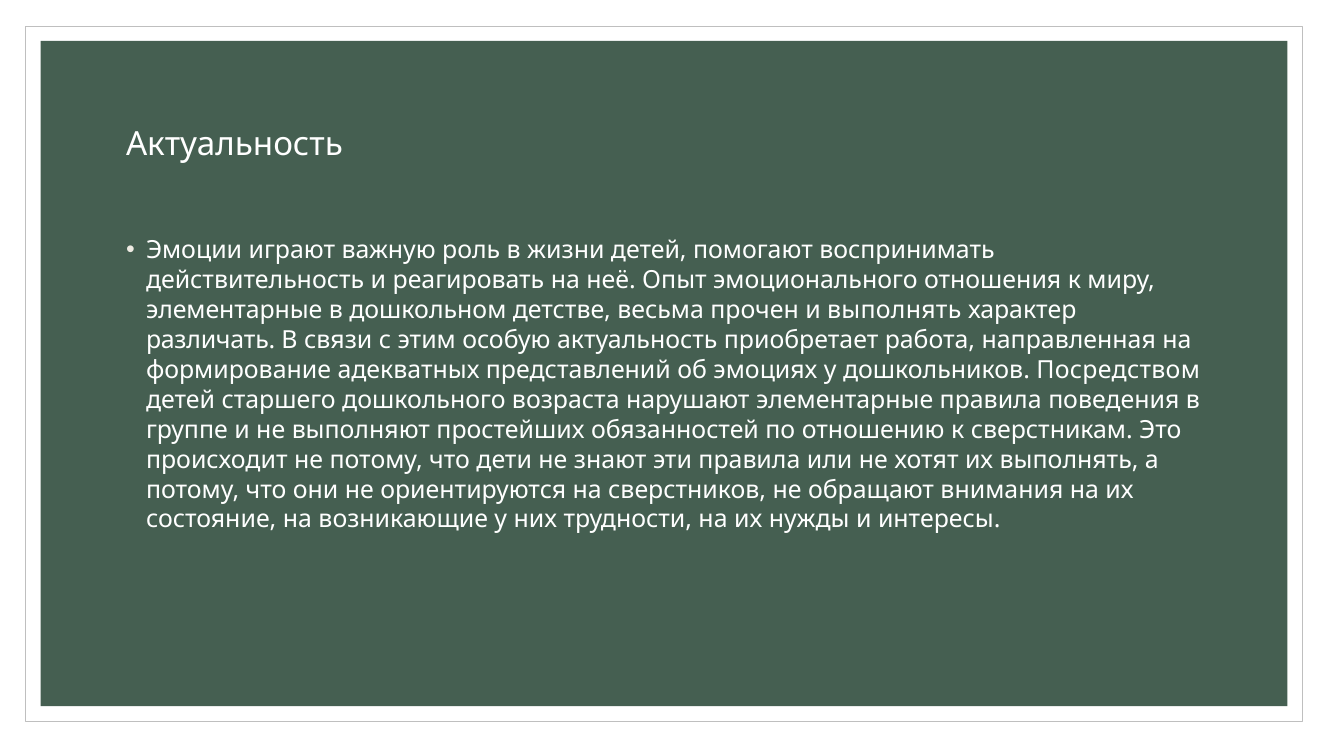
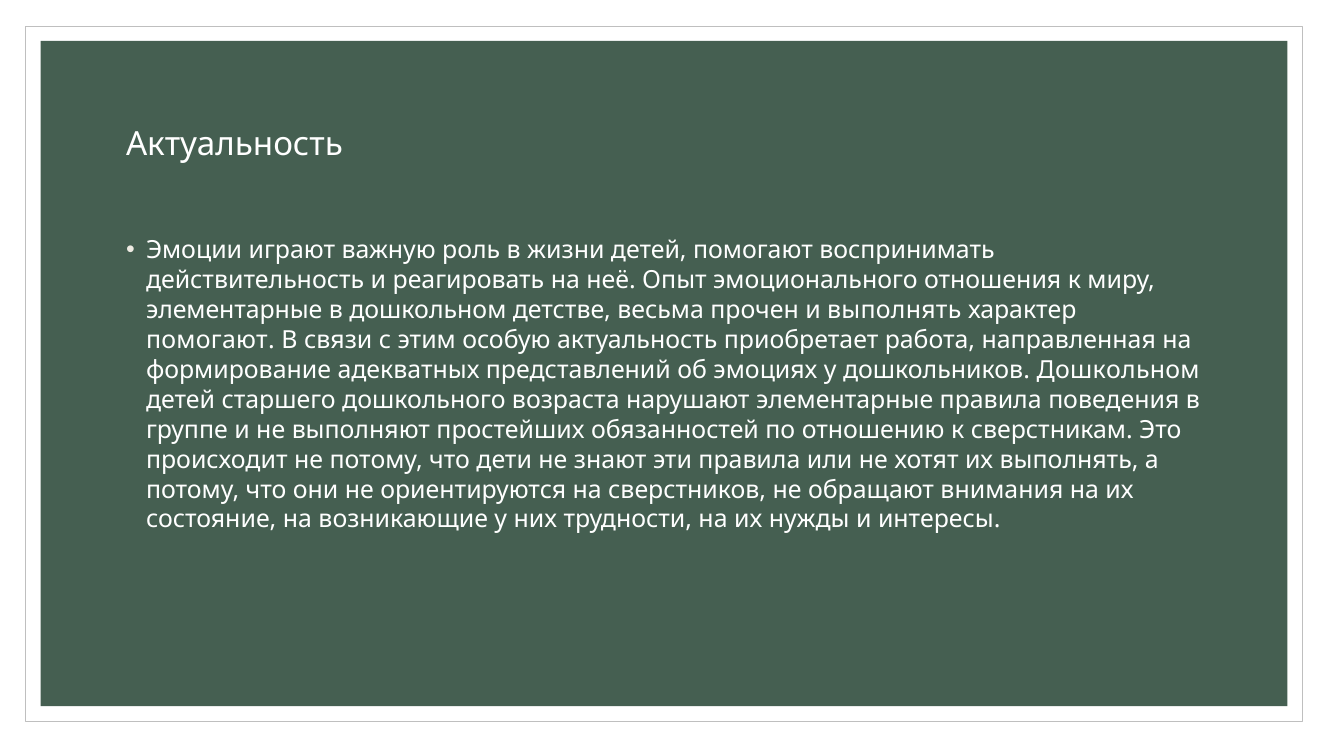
различать: различать -> помогают (210, 340)
дошкольников Посредством: Посредством -> Дошкольном (1118, 370)
